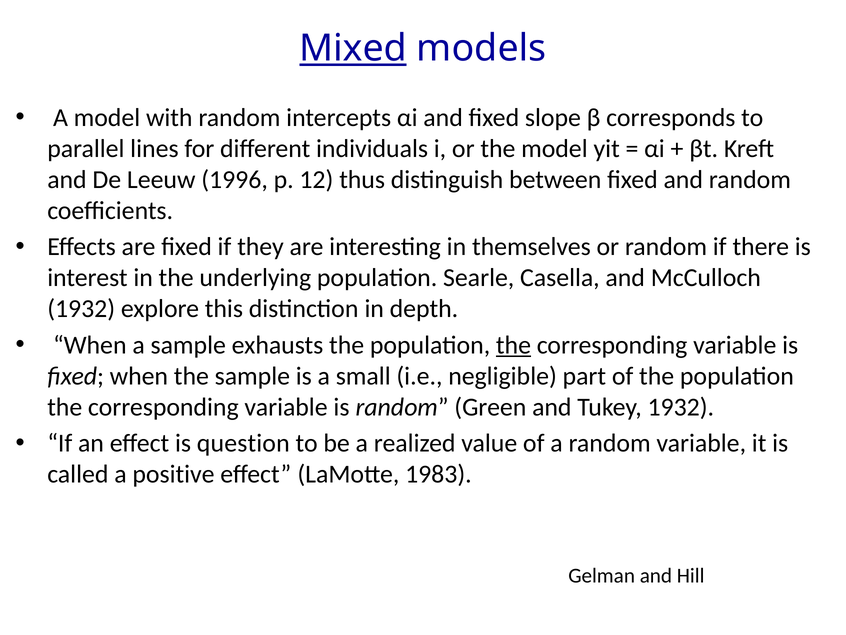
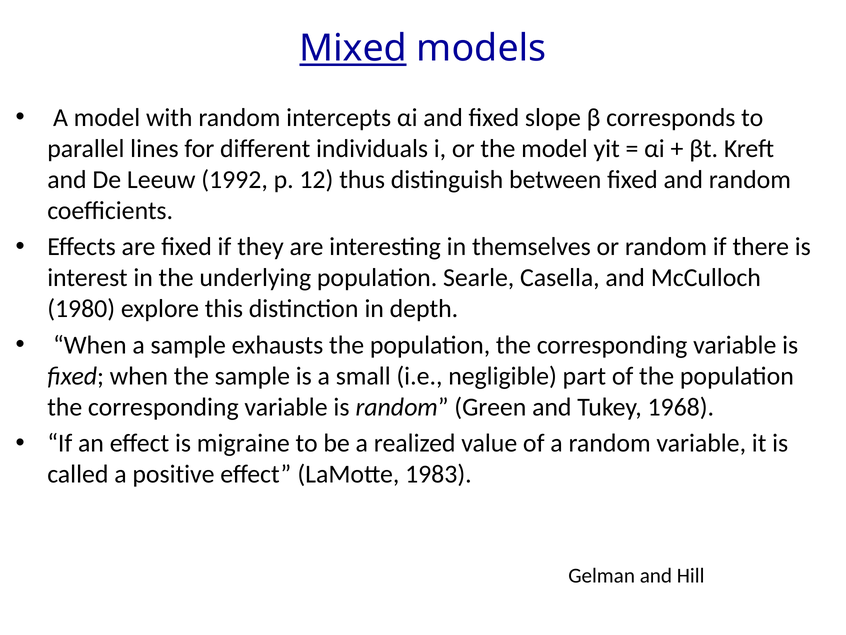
1996: 1996 -> 1992 (235, 179)
1932: 1932 -> 1980 (81, 309)
the underline: present -> none (513, 345)
Tukey 1932: 1932 -> 1968 (681, 407)
question: question -> migraine (243, 443)
